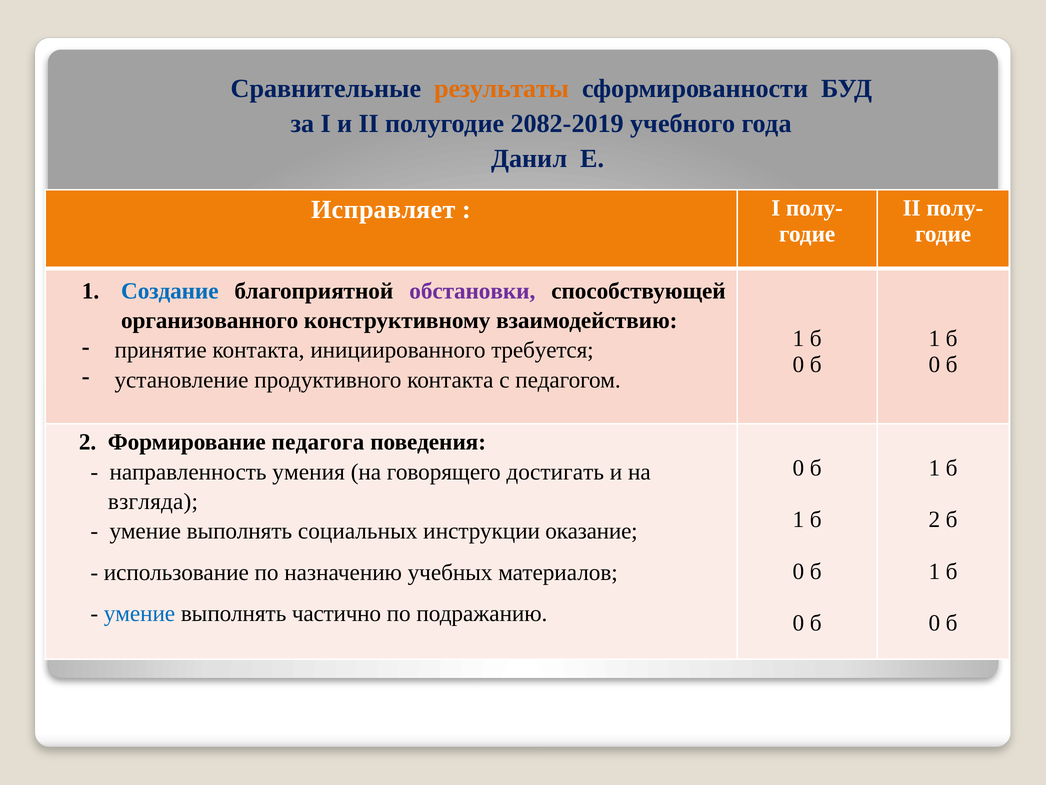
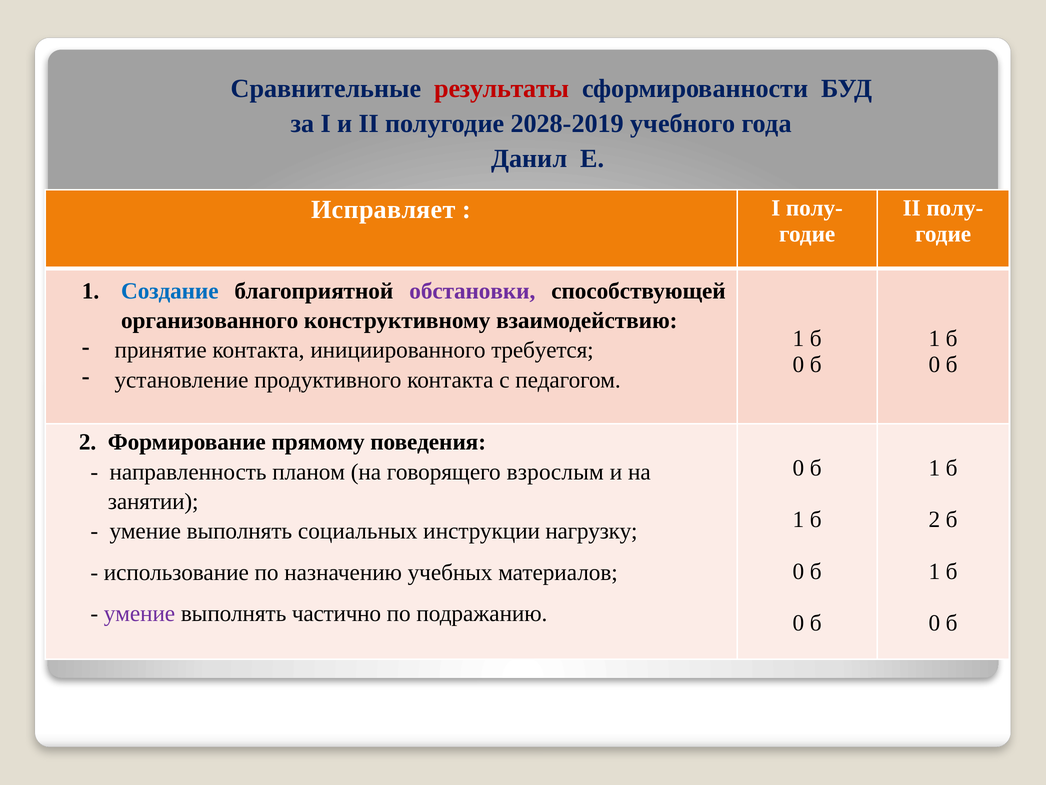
результаты colour: orange -> red (502, 89)
2082-2019: 2082-2019 -> 2028-2019 (567, 124)
педагога: педагога -> прямому (318, 442)
умения: умения -> планом (309, 472)
достигать: достигать -> взрослым (555, 472)
взгляда: взгляда -> занятии (153, 501)
оказание: оказание -> нагрузку (591, 531)
умение colour: blue -> purple (139, 613)
